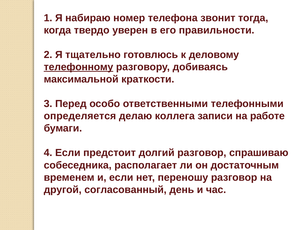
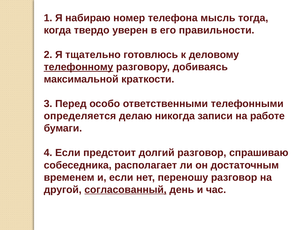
звонит: звонит -> мысль (218, 18)
коллега: коллега -> никогда (175, 116)
согласованный underline: none -> present (125, 190)
